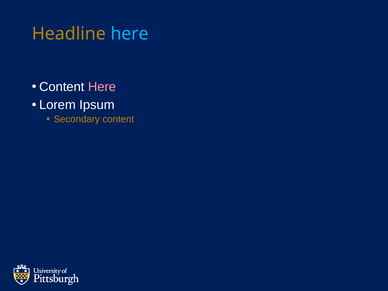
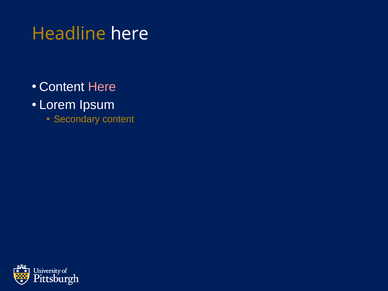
here colour: light blue -> white (130, 34)
